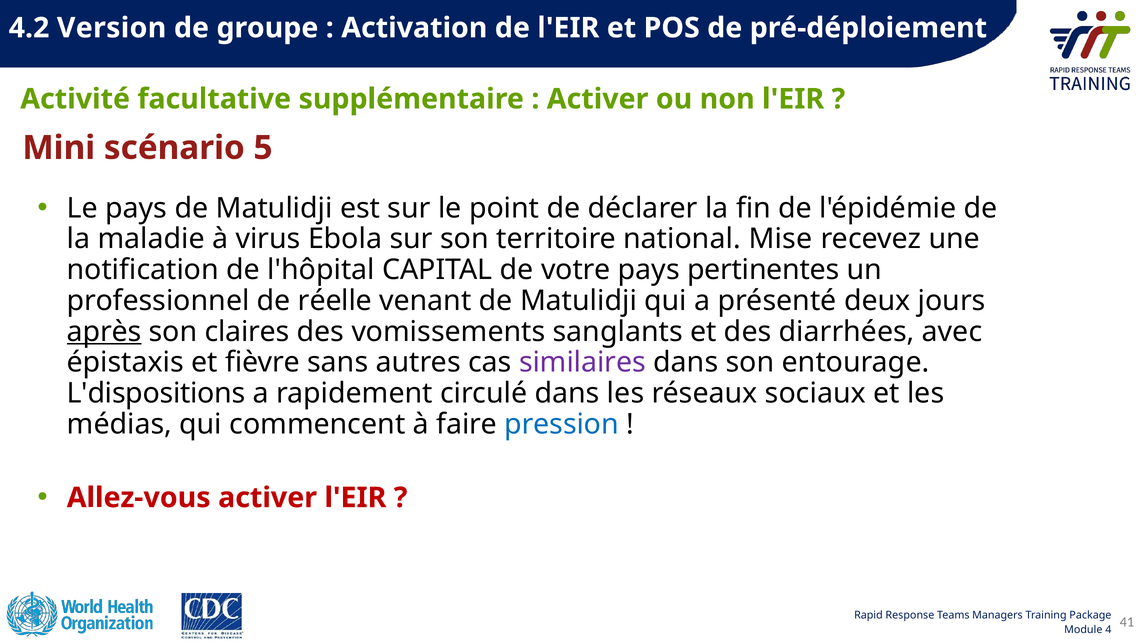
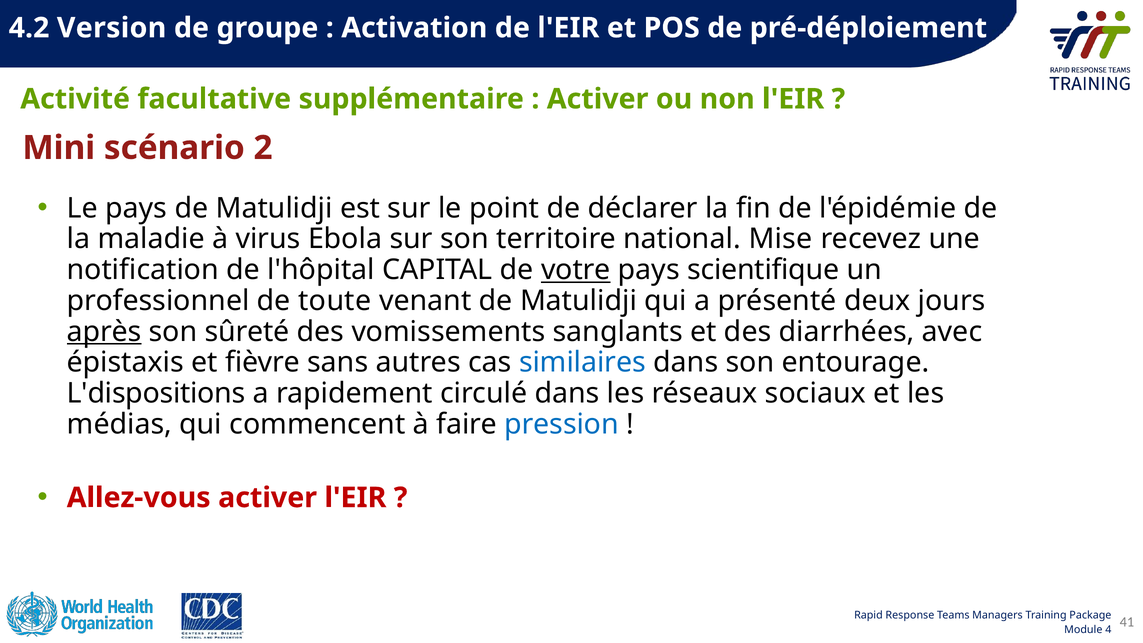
5: 5 -> 2 (263, 148)
votre underline: none -> present (576, 270)
pertinentes: pertinentes -> scientifique (763, 270)
réelle: réelle -> toute (335, 301)
claires: claires -> sûreté (247, 332)
similaires colour: purple -> blue (582, 362)
